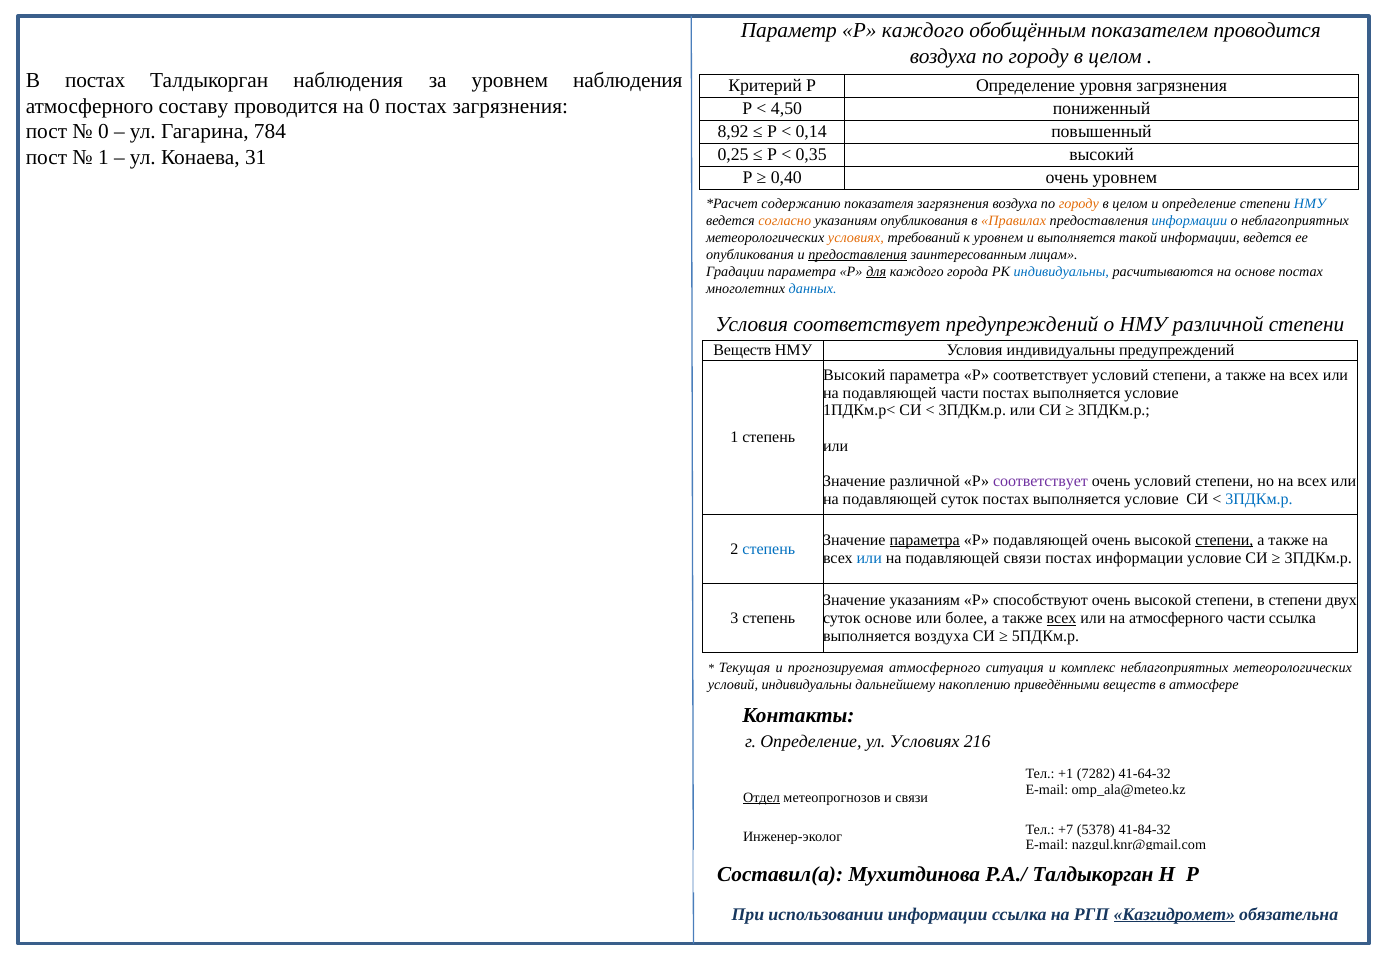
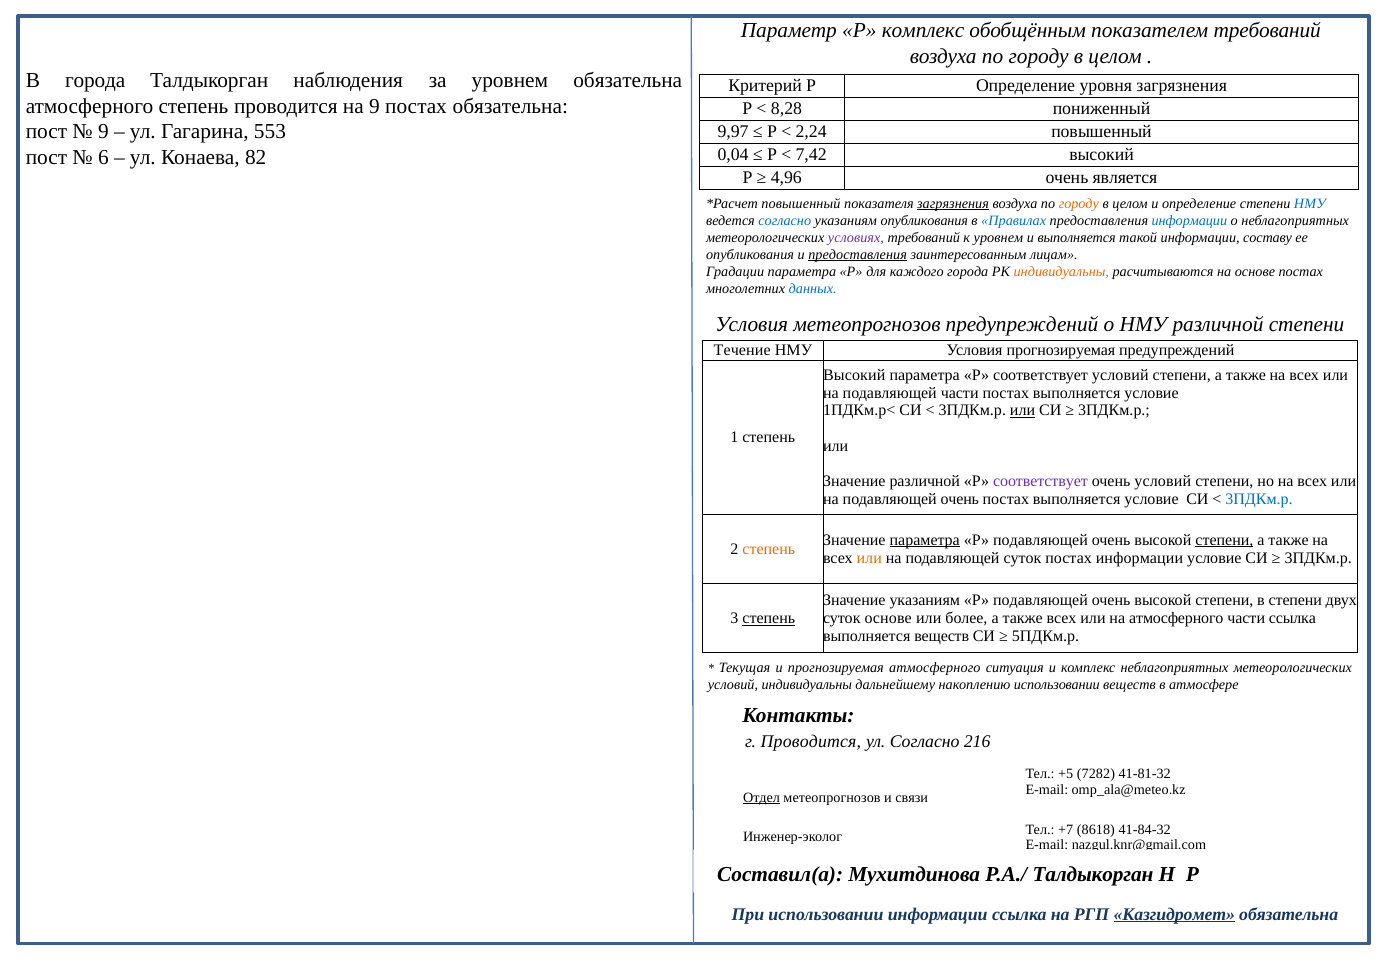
Р каждого: каждого -> комплекс (923, 30)
показателем проводится: проводится -> требований (1267, 30)
В постах: постах -> города (95, 81)
уровнем наблюдения: наблюдения -> обязательна (628, 81)
атмосферного составу: составу -> степень (193, 106)
на 0: 0 -> 9 (375, 106)
постах загрязнения: загрязнения -> обязательна (510, 106)
4,50: 4,50 -> 8,28 (787, 109)
0: 0 -> 9 (103, 132)
784: 784 -> 553 (270, 132)
8,92: 8,92 -> 9,97 (733, 132)
0,14: 0,14 -> 2,24 (811, 132)
0,25: 0,25 -> 0,04 (733, 155)
0,35: 0,35 -> 7,42 (811, 155)
1: 1 -> 6 (103, 157)
31: 31 -> 82 (256, 157)
0,40: 0,40 -> 4,96 (786, 177)
очень уровнем: уровнем -> является (1125, 177)
содержанию: содержанию -> повышенный (801, 204)
загрязнения underline: none -> present (953, 204)
согласно colour: orange -> blue (785, 221)
Правилах colour: orange -> blue (1014, 221)
условиях colour: orange -> purple (856, 238)
информации ведется: ведется -> составу (1268, 238)
для underline: present -> none (876, 272)
индивидуальны colour: blue -> orange (1061, 272)
Условия соответствует: соответствует -> метеопрогнозов (867, 325)
Веществ: Веществ -> Течение (742, 351)
Условия индивидуальны: индивидуальны -> прогнозируемая (1061, 351)
или underline: none -> present (1023, 411)
на подавляющей суток: суток -> очень (960, 499)
степень colour: blue -> orange (769, 549)
или colour: blue -> orange (869, 558)
подавляющей связи: связи -> суток (1022, 558)
способствуют: способствуют -> подавляющей (1040, 601)
степень underline: none -> present (769, 618)
всех underline: present -> none (1062, 618)
выполняется воздуха: воздуха -> веществ (942, 636)
накоплению приведёнными: приведёнными -> использовании (1057, 685)
г Определение: Определение -> Проводится (811, 742)
ул Условиях: Условиях -> Согласно (925, 742)
+1: +1 -> +5 (1066, 774)
41-64-32: 41-64-32 -> 41-81-32 (1145, 774)
5378: 5378 -> 8618 (1096, 830)
